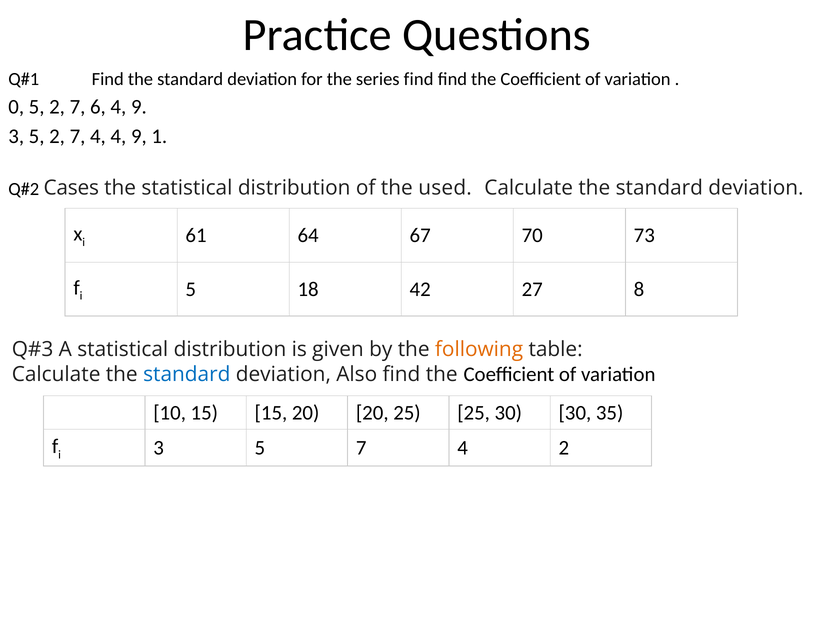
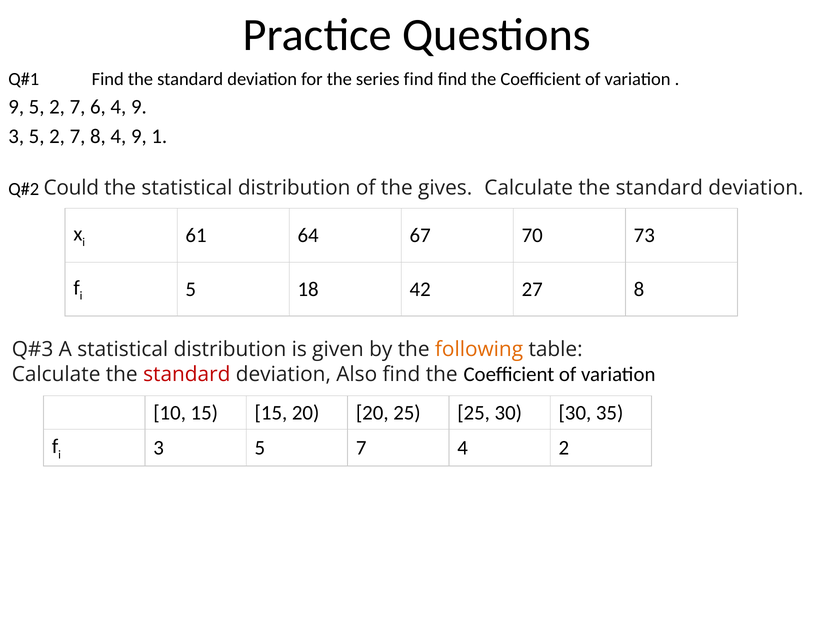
0: 0 -> 9 (16, 107)
2 7 4: 4 -> 8 (98, 136)
Cases: Cases -> Could (71, 188)
used: used -> gives (445, 188)
standard colour: blue -> red (187, 375)
